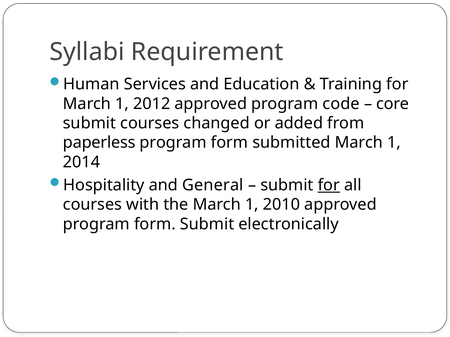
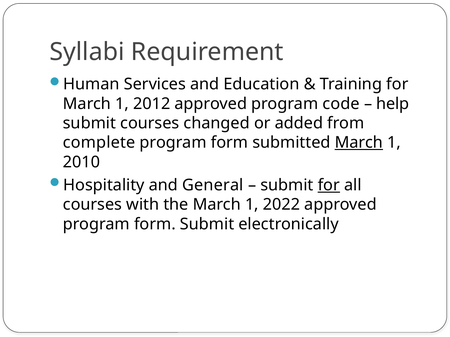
core: core -> help (393, 104)
paperless: paperless -> complete (99, 143)
March underline: none -> present (359, 143)
2014: 2014 -> 2010 (82, 162)
2010: 2010 -> 2022 (281, 205)
